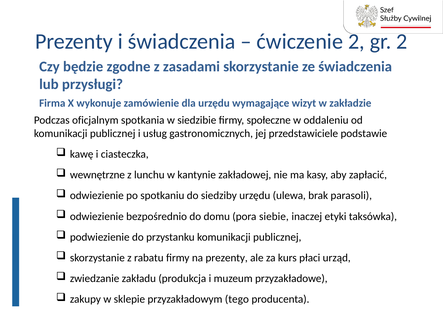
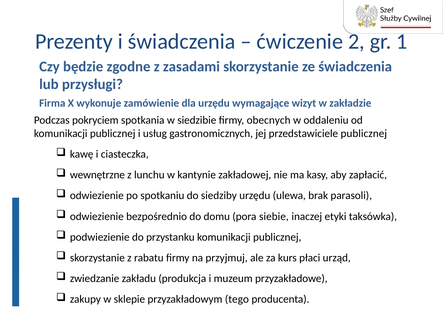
gr 2: 2 -> 1 (402, 42)
oficjalnym: oficjalnym -> pokryciem (95, 120)
społeczne: społeczne -> obecnych (269, 120)
przedstawiciele podstawie: podstawie -> publicznej (364, 133)
na prezenty: prezenty -> przyjmuj (227, 257)
